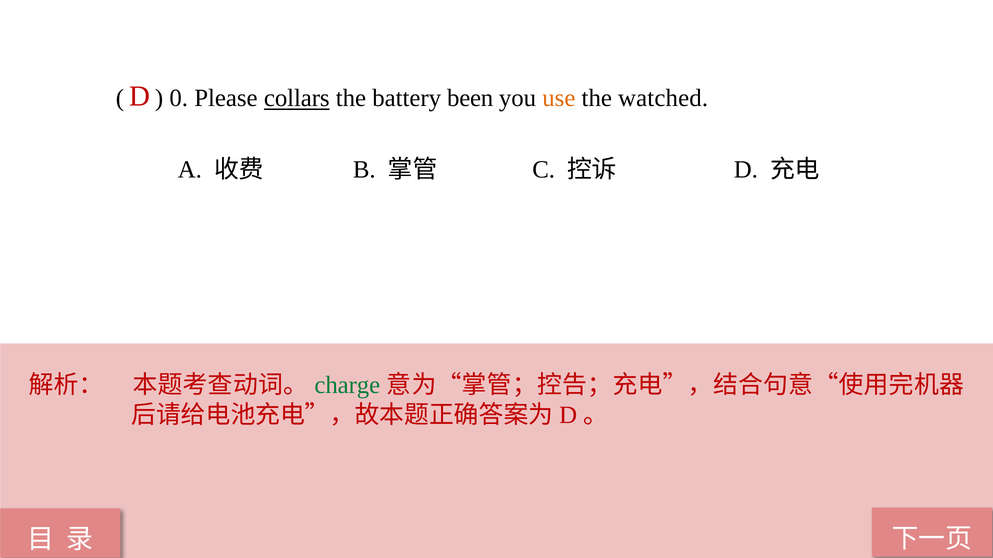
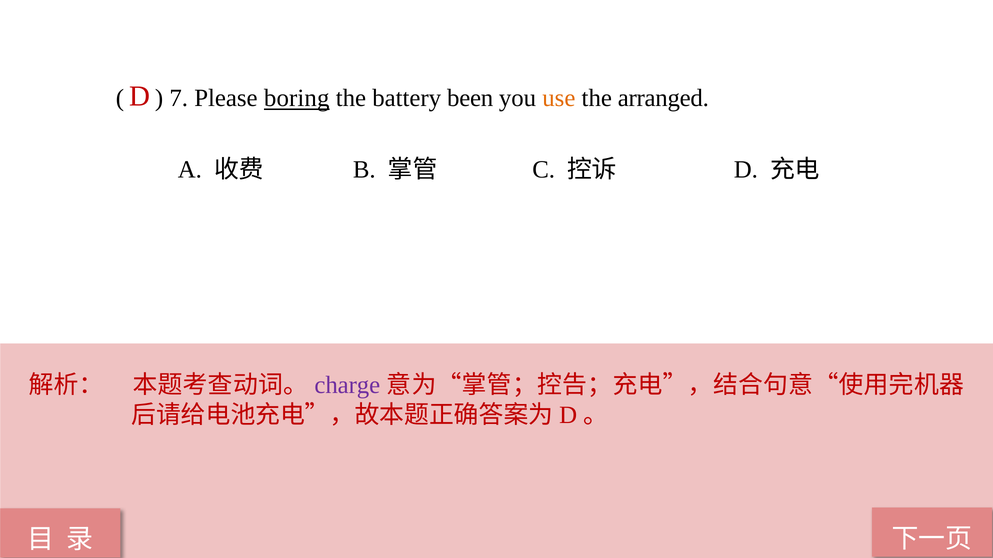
0: 0 -> 7 (179, 98)
collars: collars -> boring (297, 98)
watched: watched -> arranged (663, 98)
charge colour: green -> purple (347, 386)
